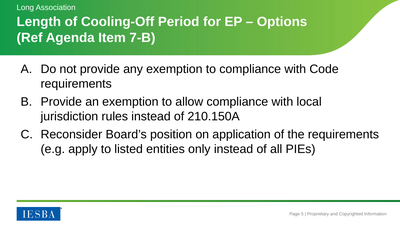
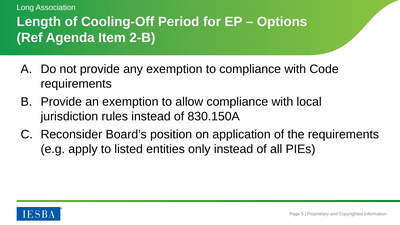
7-B: 7-B -> 2-B (142, 38)
210.150A: 210.150A -> 830.150A (214, 116)
